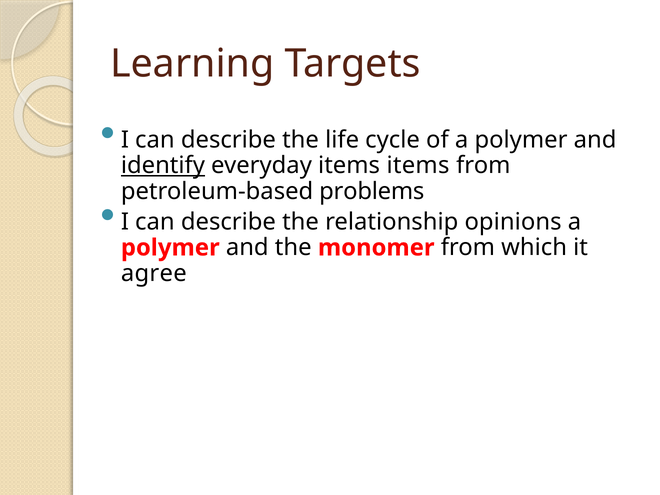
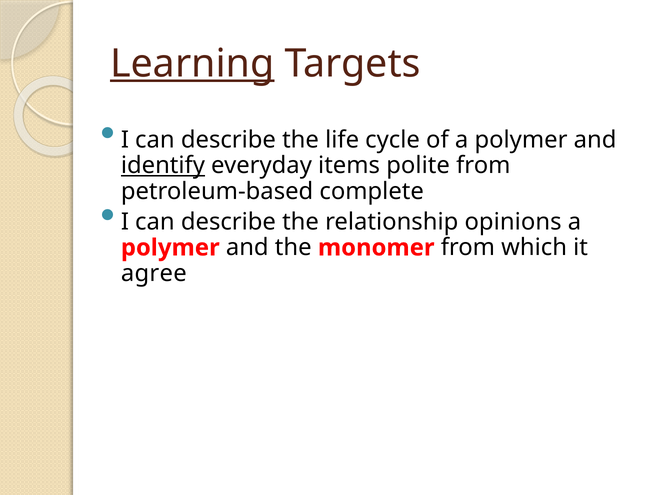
Learning underline: none -> present (192, 64)
items items: items -> polite (418, 166)
problems: problems -> complete (372, 191)
